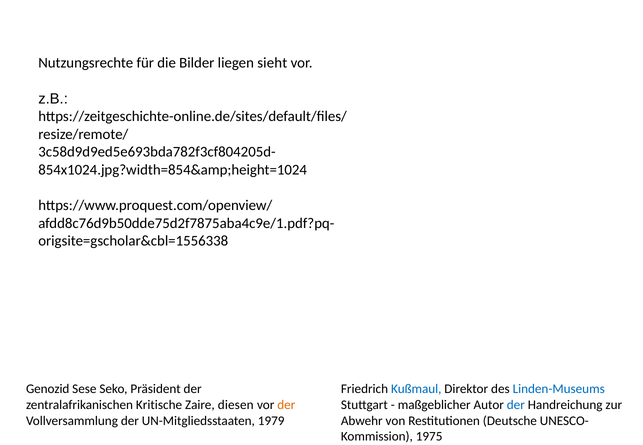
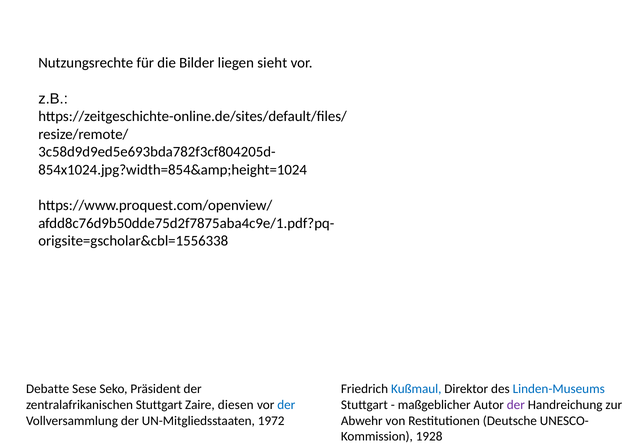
Genozid: Genozid -> Debatte (48, 389)
der colour: blue -> purple (516, 405)
zentralafrikanischen Kritische: Kritische -> Stuttgart (159, 405)
der colour: orange -> blue (286, 405)
1979: 1979 -> 1972 (271, 421)
1975: 1975 -> 1928 (429, 437)
